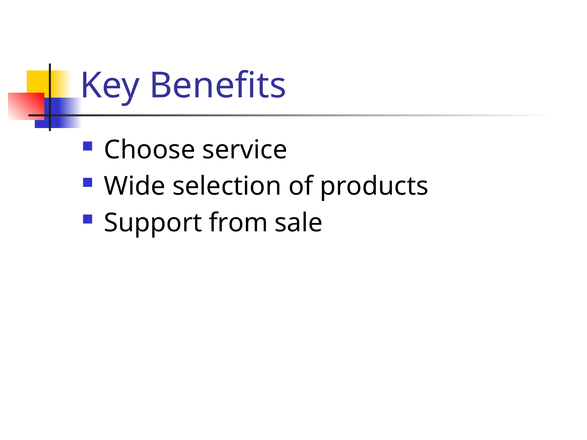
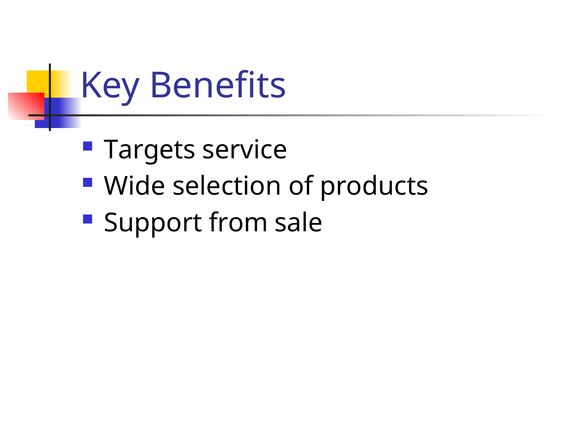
Choose: Choose -> Targets (150, 150)
